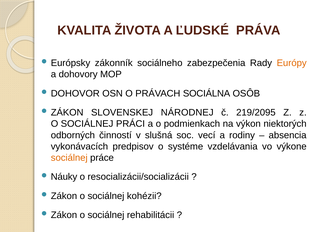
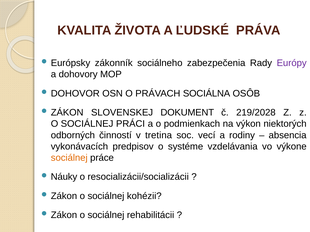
Európy colour: orange -> purple (292, 63)
NÁRODNEJ: NÁRODNEJ -> DOKUMENT (187, 113)
219/2095: 219/2095 -> 219/2028 (256, 113)
slušná: slušná -> tretina (159, 135)
